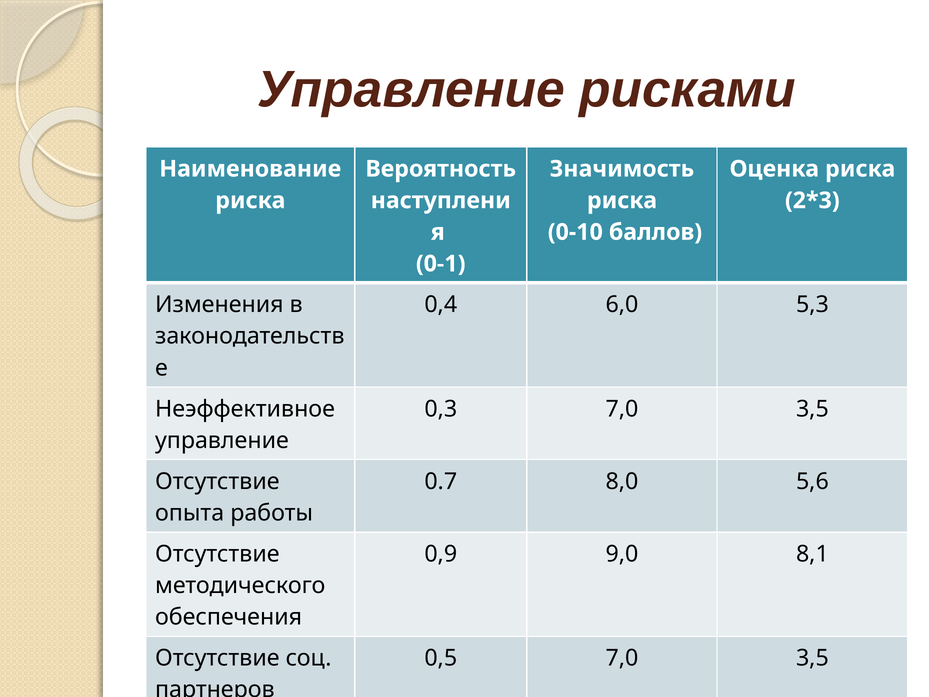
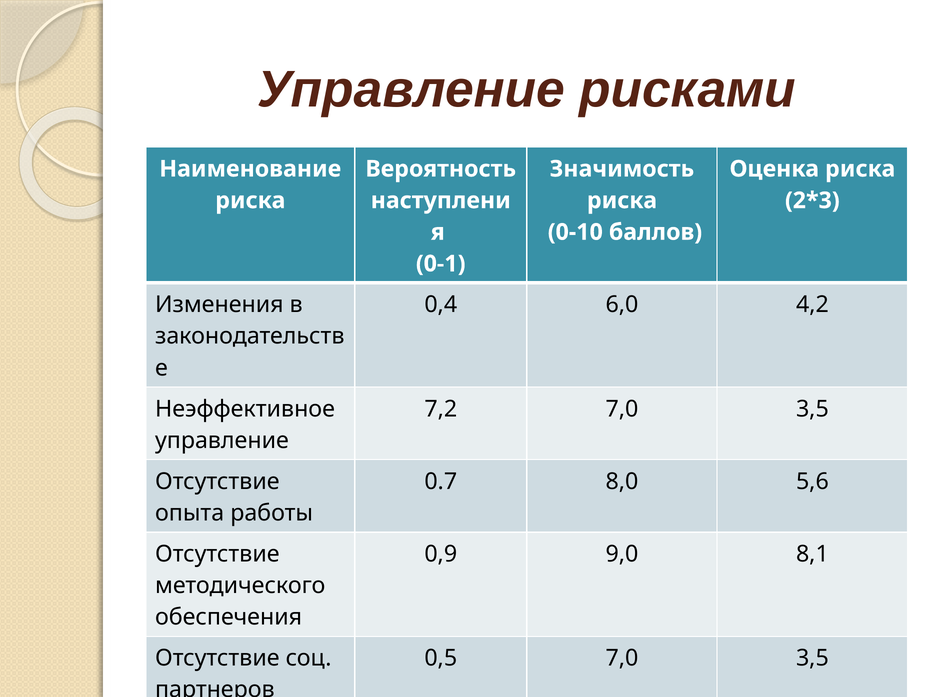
5,3: 5,3 -> 4,2 (812, 305)
0,3: 0,3 -> 7,2 (441, 409)
